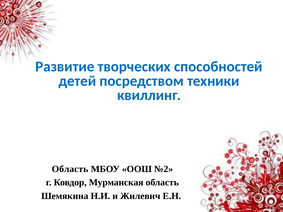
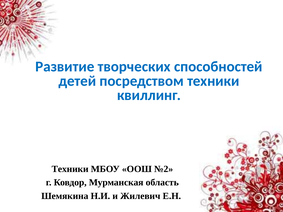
Область: Область -> Техники (70, 169)
